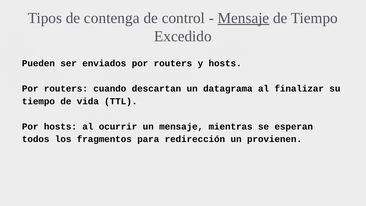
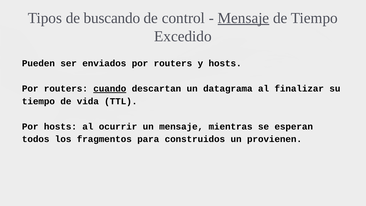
contenga: contenga -> buscando (112, 18)
cuando underline: none -> present (110, 89)
redirección: redirección -> construidos (195, 139)
